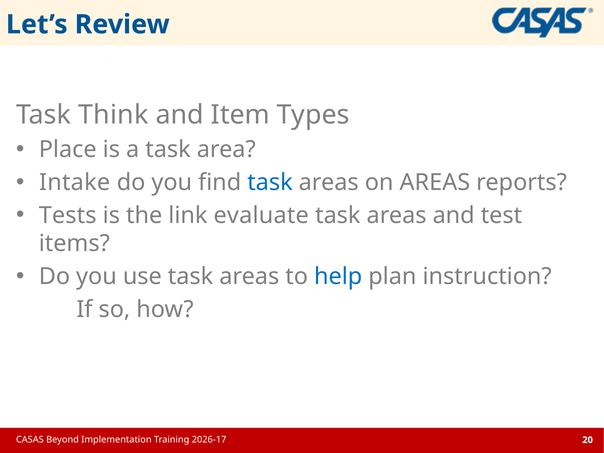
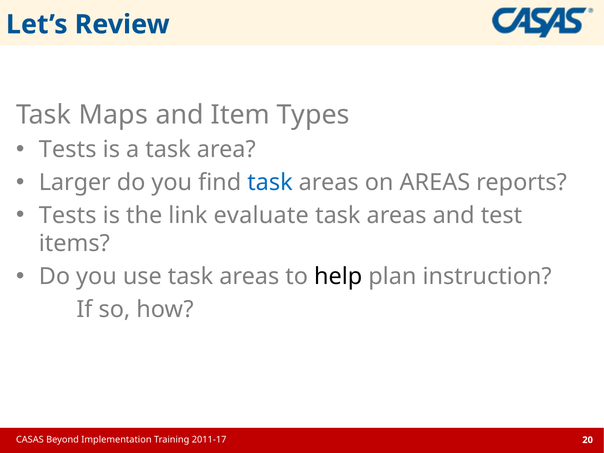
Think: Think -> Maps (113, 115)
Place: Place -> Tests (68, 150)
Intake: Intake -> Larger (75, 183)
help colour: blue -> black (338, 277)
2026-17: 2026-17 -> 2011-17 (209, 440)
